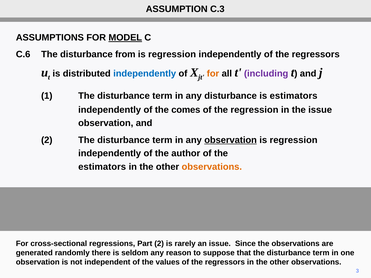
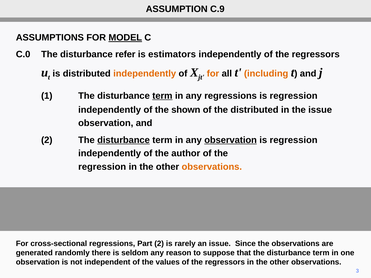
C.3: C.3 -> C.9 (217, 9)
C.6: C.6 -> C.0 (23, 54)
from: from -> refer (125, 54)
regression: regression -> estimators (172, 54)
independently colour: blue -> orange (145, 74)
including colour: purple -> orange (266, 74)
term underline: none -> present (162, 96)
any disturbance: disturbance -> regressions (231, 96)
estimators: estimators -> regression (294, 96)
comes: comes -> shown (186, 110)
the regression: regression -> distributed (255, 110)
disturbance underline: none -> present (124, 140)
estimators: estimators -> regression (102, 167)
